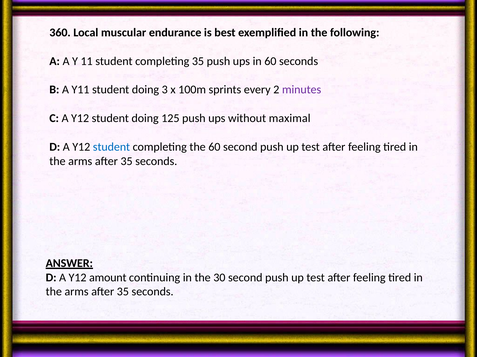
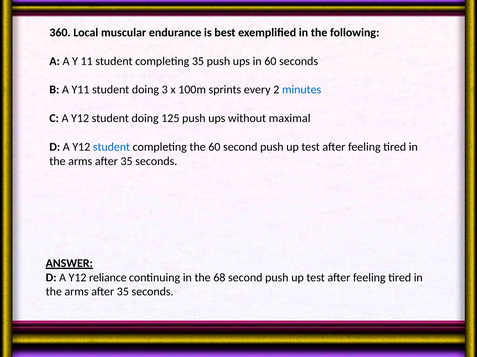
minutes colour: purple -> blue (302, 90)
amount: amount -> reliance (108, 278)
30: 30 -> 68 (219, 278)
